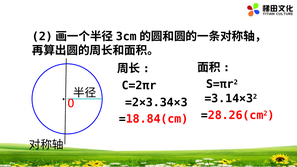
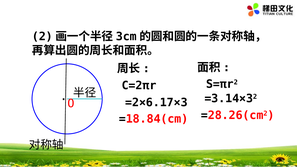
=2×3.34×3: =2×3.34×3 -> =2×6.17×3 (156, 102)
